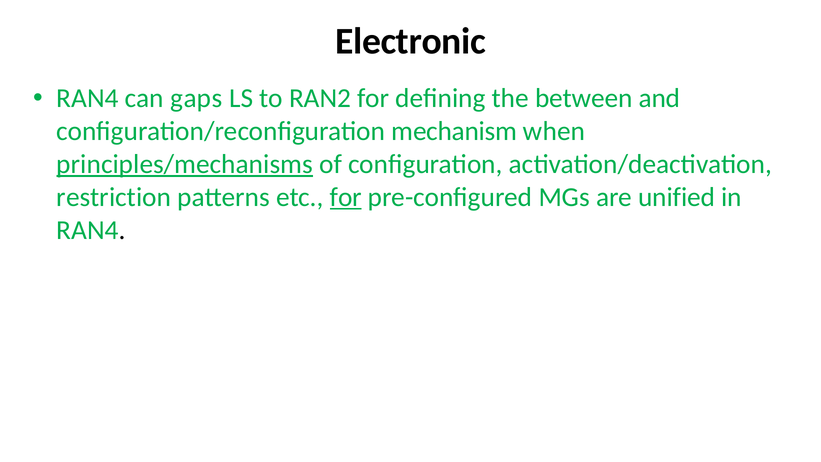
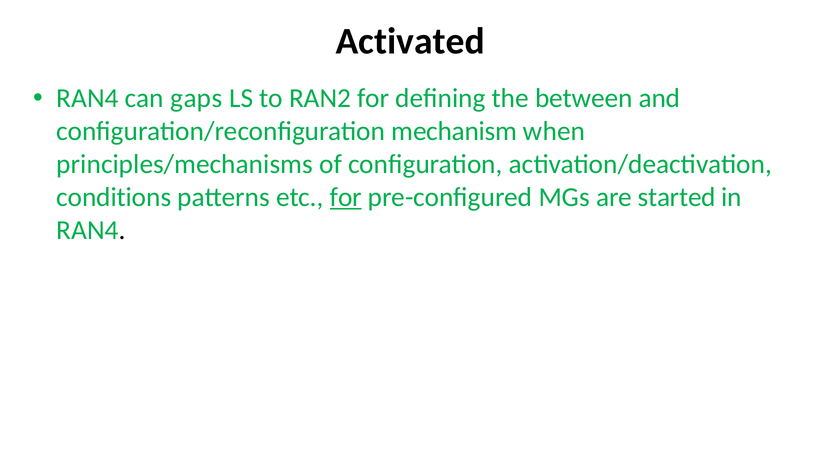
Electronic: Electronic -> Activated (410, 41)
principles/mechanisms underline: present -> none (185, 164)
restriction: restriction -> conditions (114, 197)
unified: unified -> started (677, 197)
